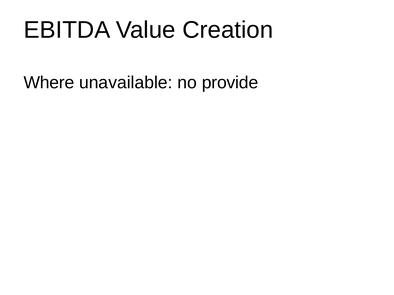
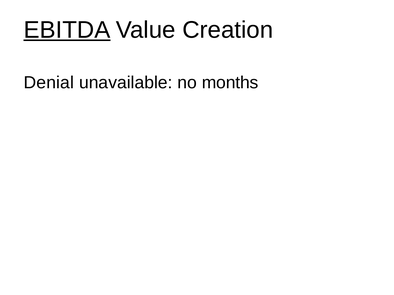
EBITDA underline: none -> present (67, 30)
Where: Where -> Denial (49, 83)
provide: provide -> months (230, 83)
